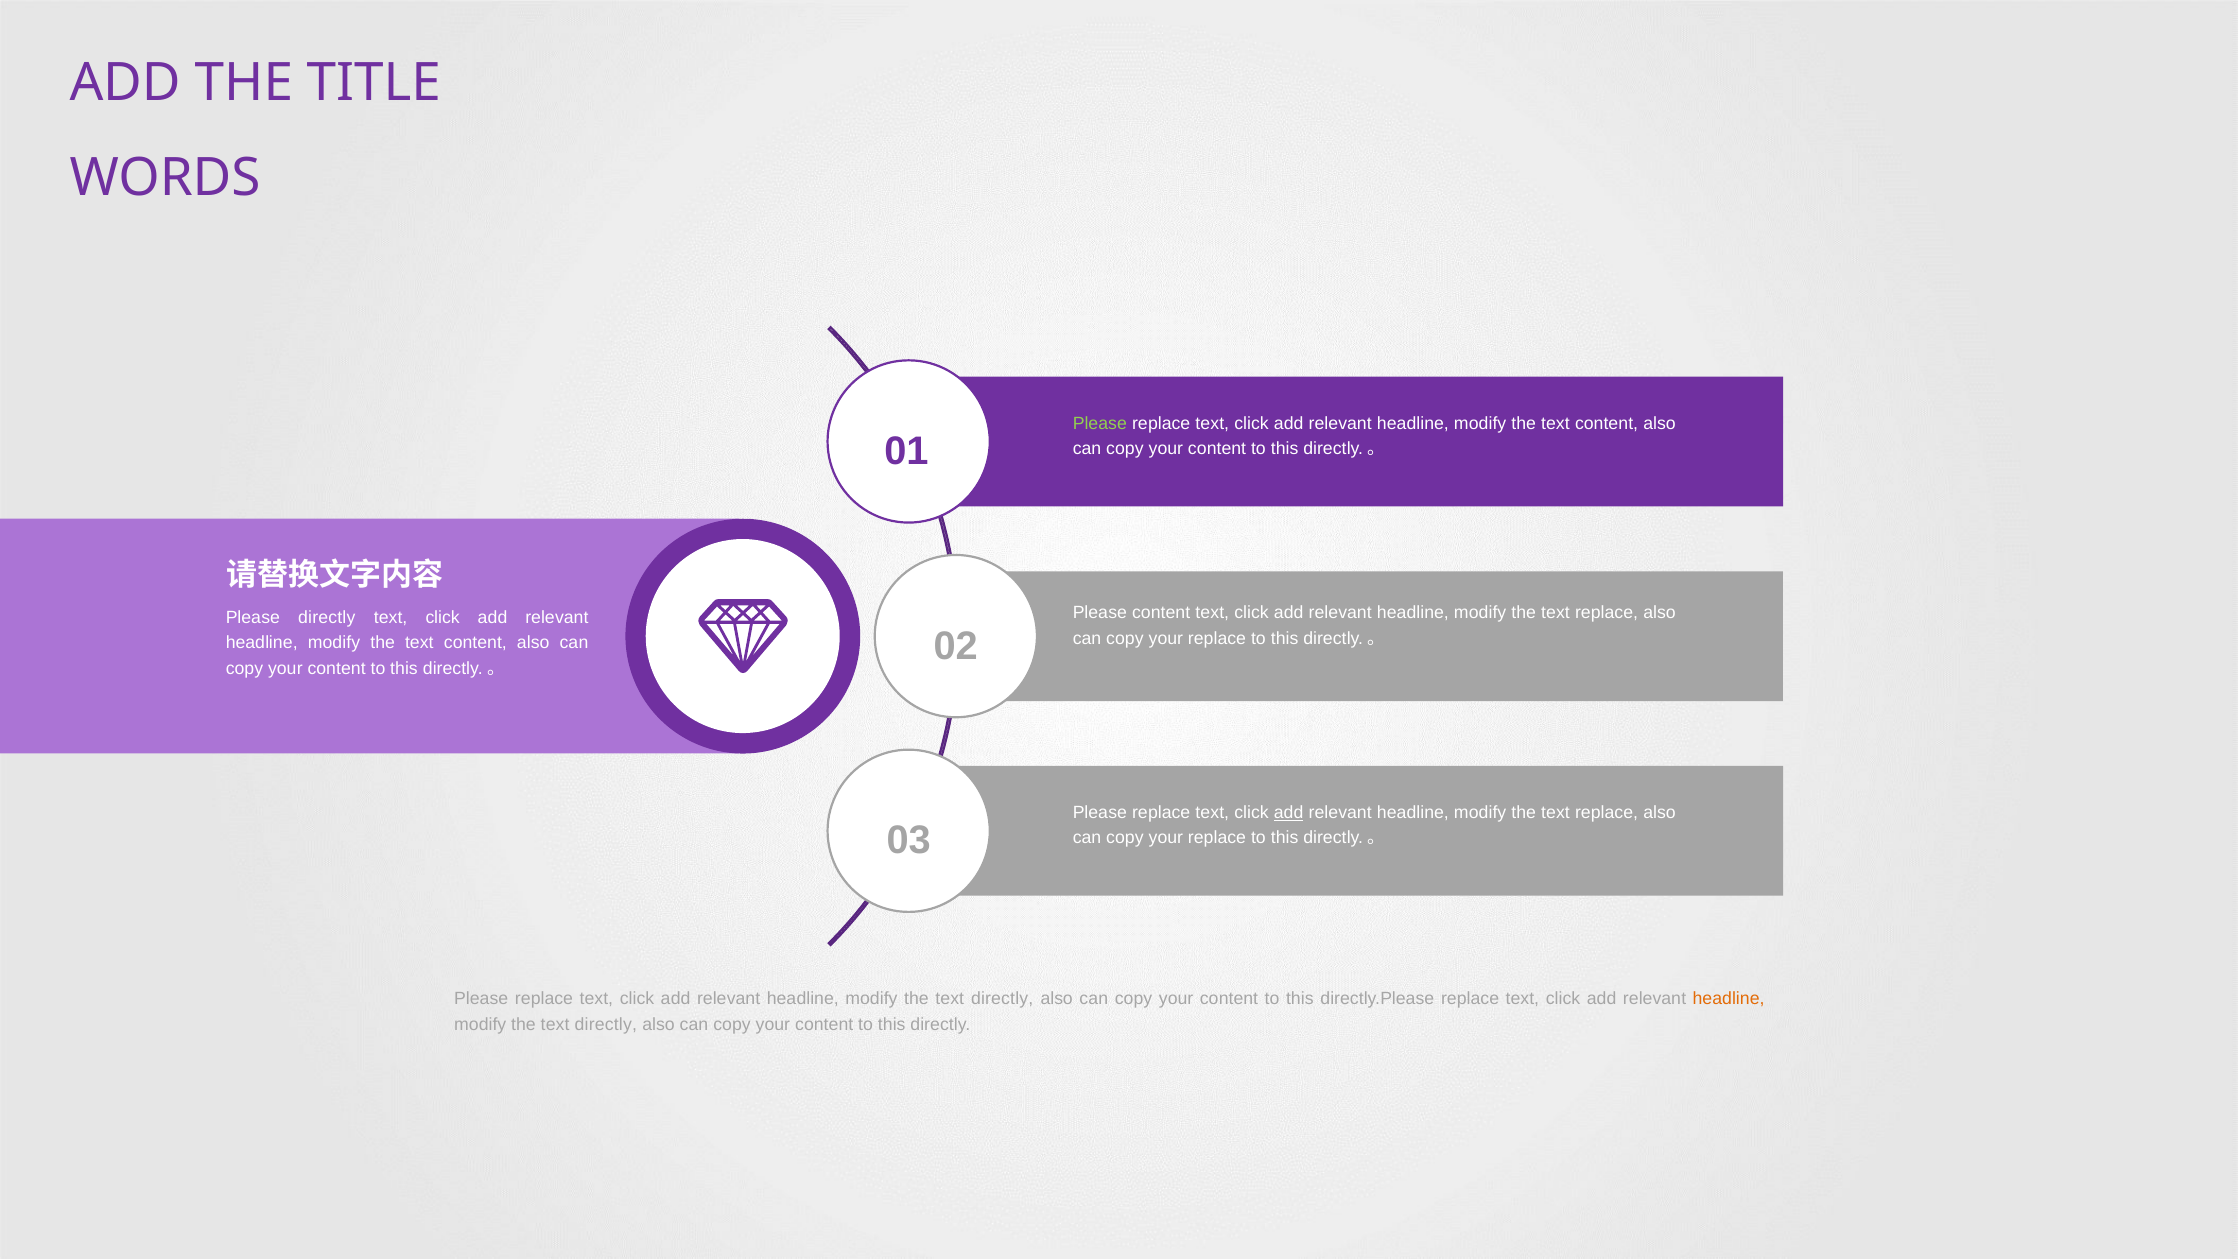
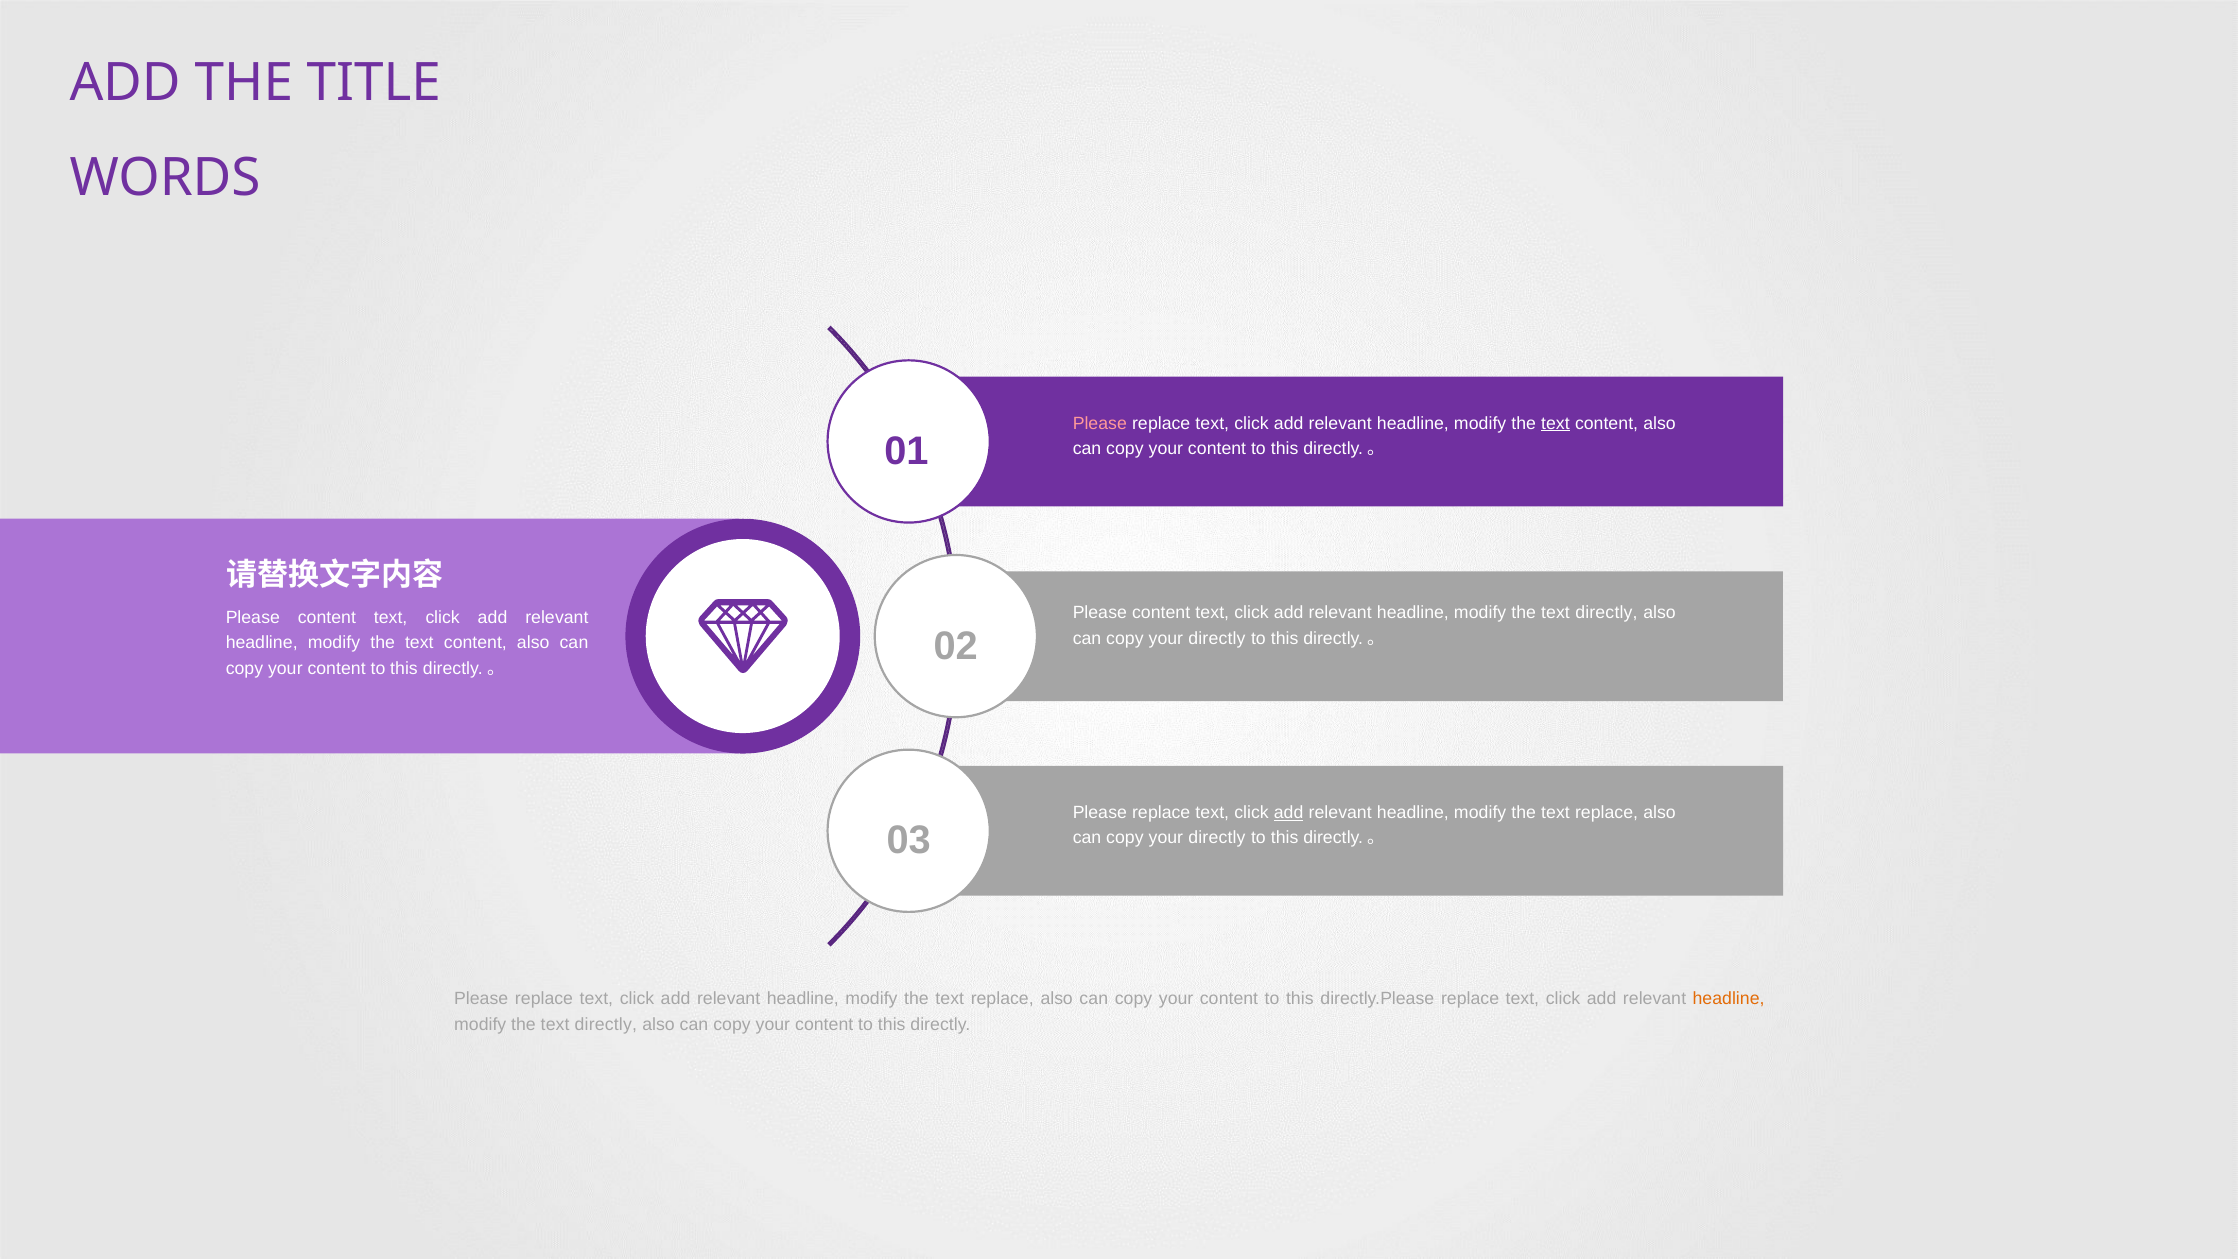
Please colour: light green -> pink (1100, 423)
text underline: none -> present (1555, 423)
replace: replace -> directly (1606, 613)
directly: directly -> content (327, 618)
replace: replace -> directly (1217, 638)
replace: replace -> directly (1217, 838)
directly: directly -> replace (1002, 999)
